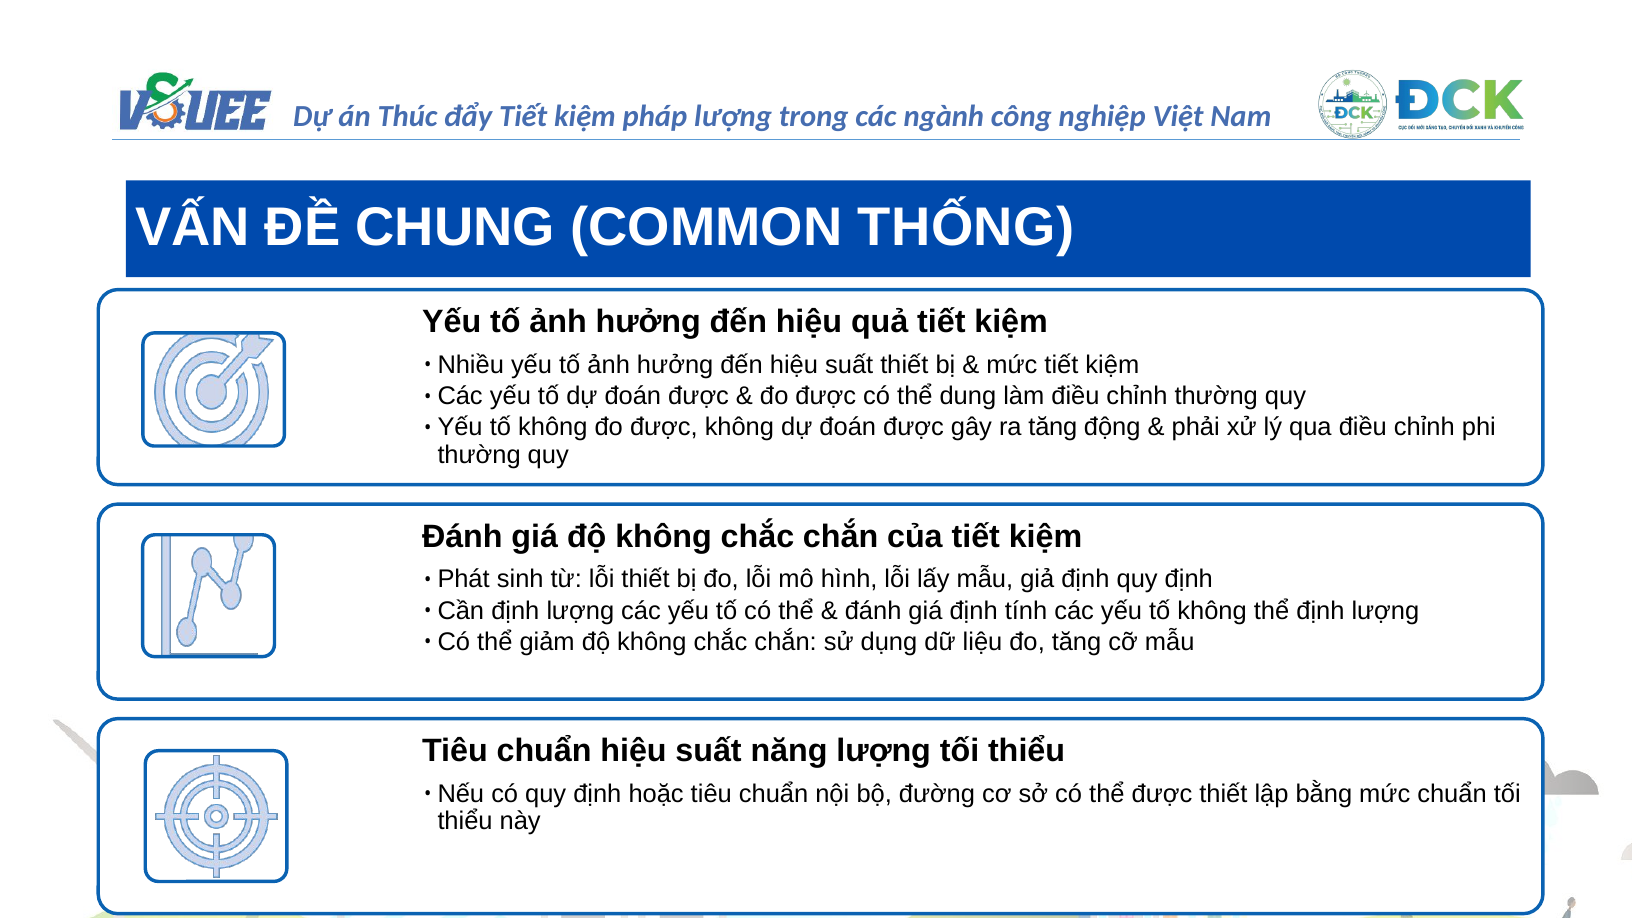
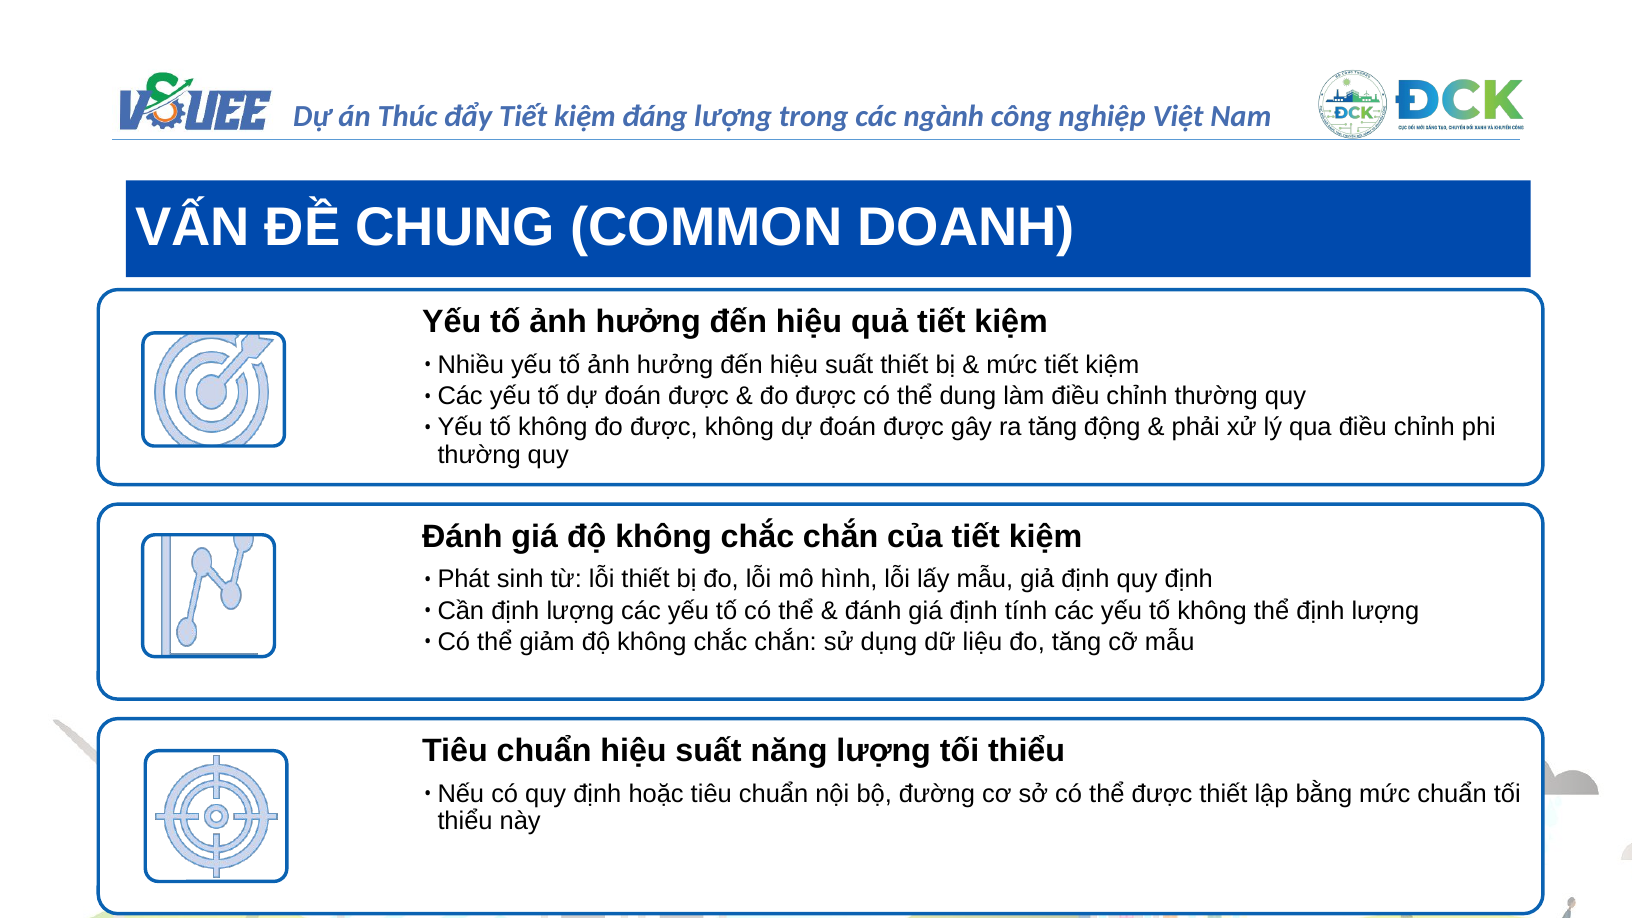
pháp: pháp -> đáng (655, 116)
THỐNG: THỐNG -> DOANH (966, 227)
